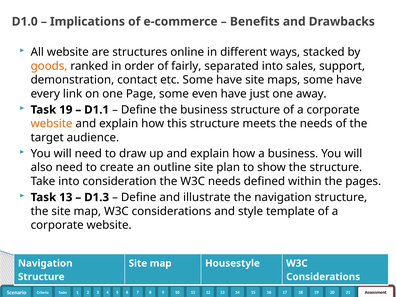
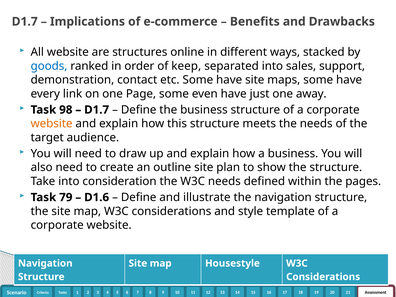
D1.0: D1.0 -> D1.7 (25, 22)
goods colour: orange -> blue (49, 66)
fairly: fairly -> keep (186, 66)
Task 19: 19 -> 98 (66, 110)
D1.1: D1.1 -> D1.7 (97, 110)
Task 13: 13 -> 79 (66, 197)
D1.3: D1.3 -> D1.6 (97, 197)
